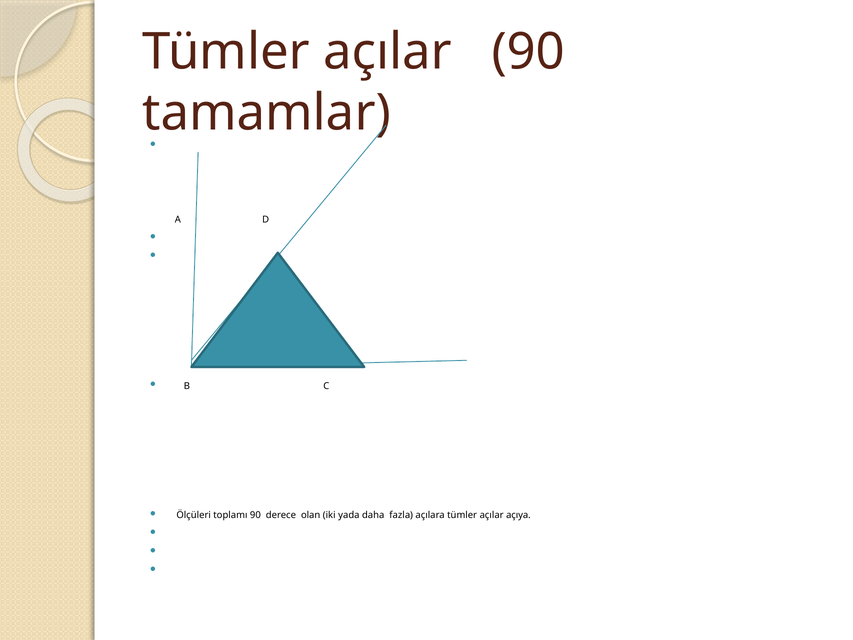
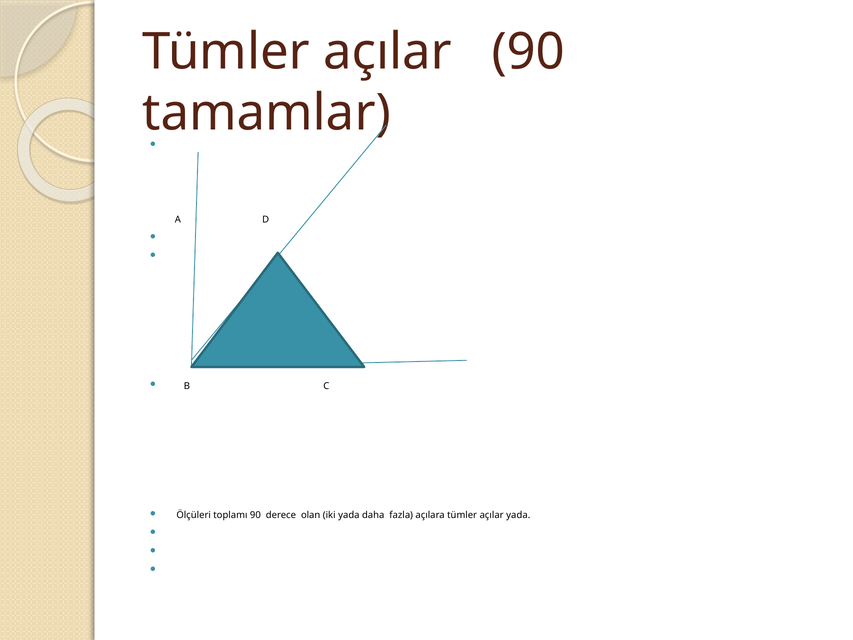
açılar açıya: açıya -> yada (518, 515)
